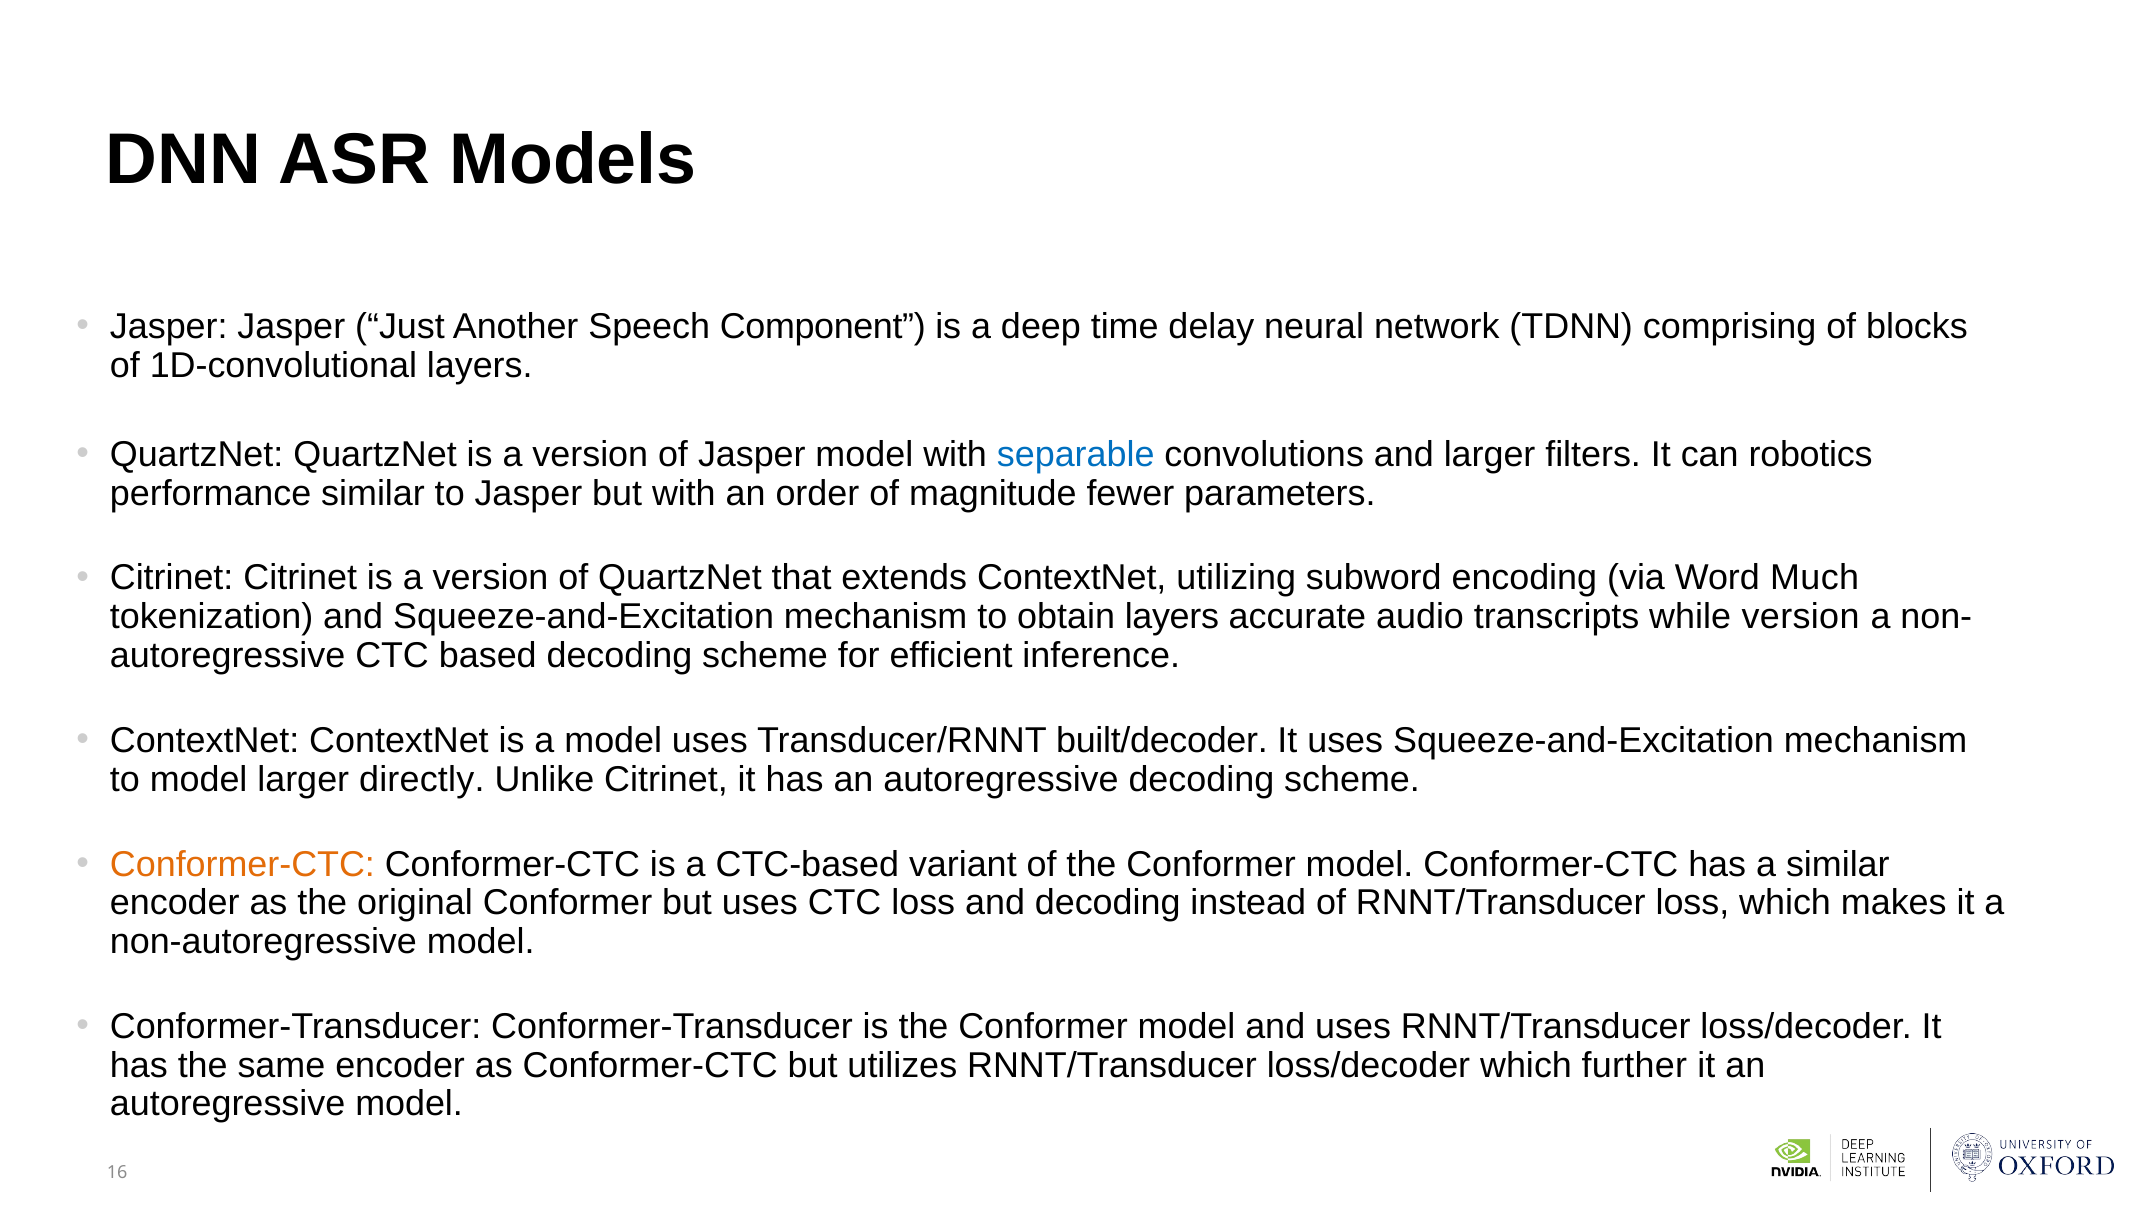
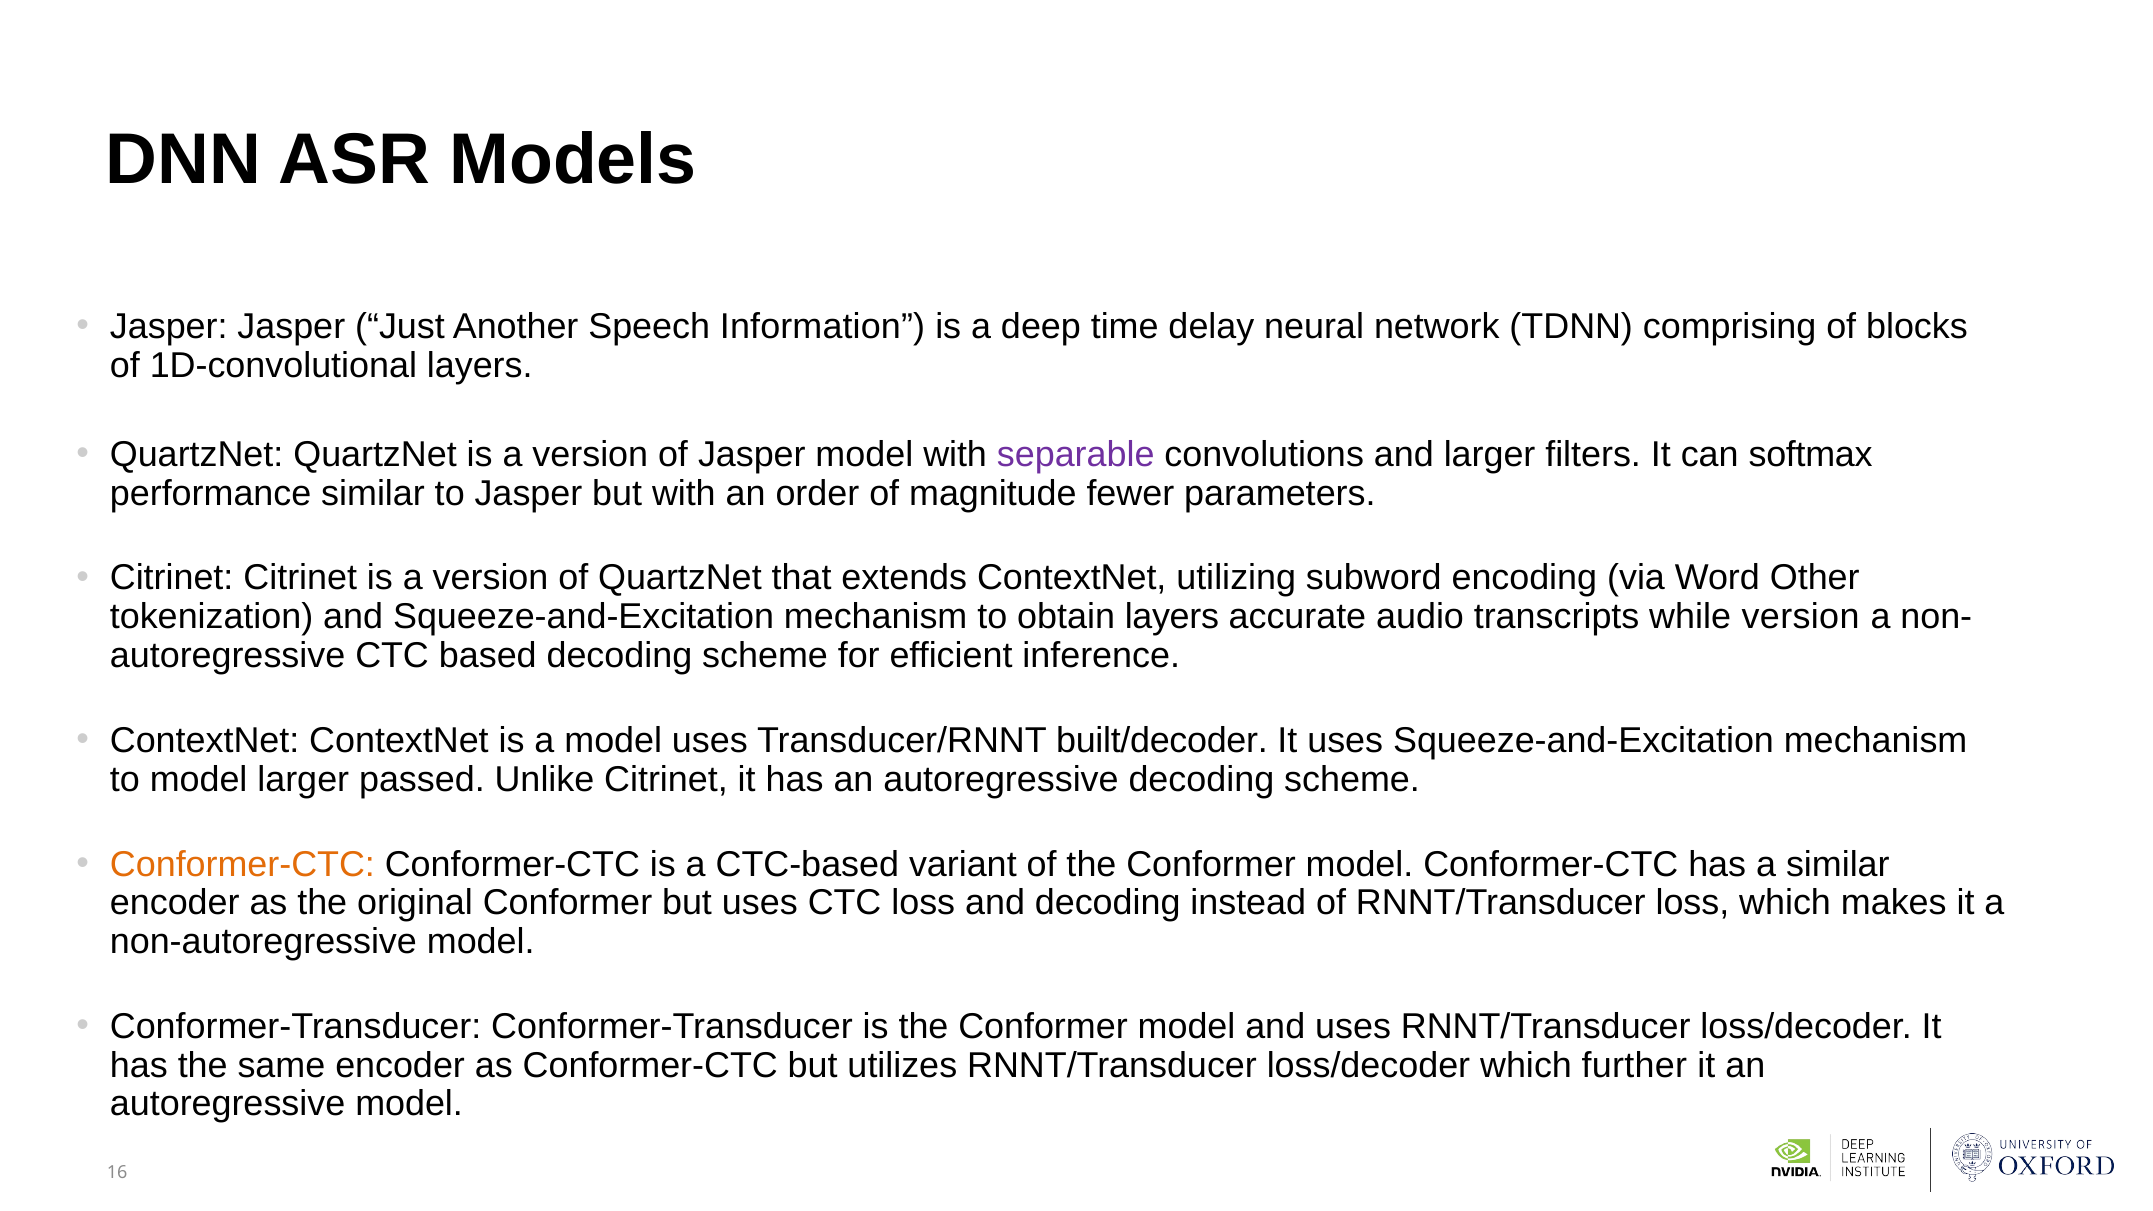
Component: Component -> Information (823, 326)
separable colour: blue -> purple (1076, 454)
robotics: robotics -> softmax (1811, 454)
Much: Much -> Other (1815, 578)
directly: directly -> passed (422, 779)
